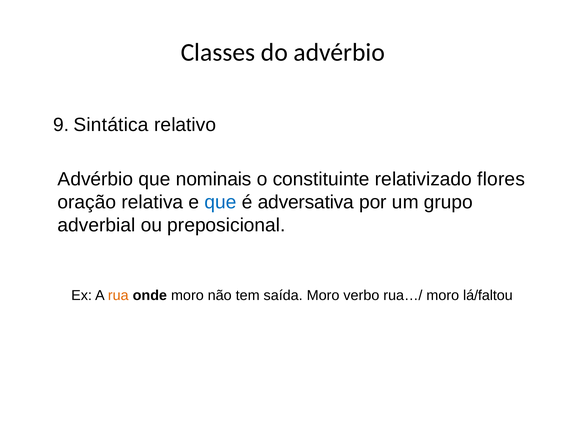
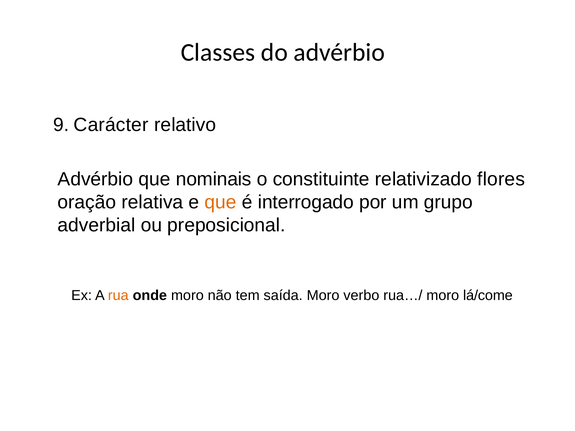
Sintática: Sintática -> Carácter (111, 125)
que colour: blue -> orange (221, 202)
adversativa: adversativa -> interrogado (306, 202)
lá/faltou: lá/faltou -> lá/come (488, 296)
